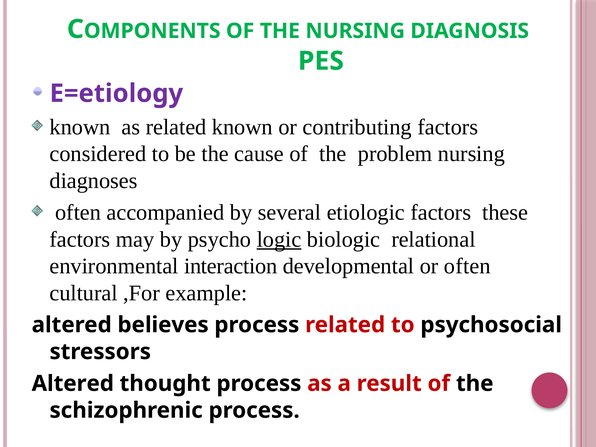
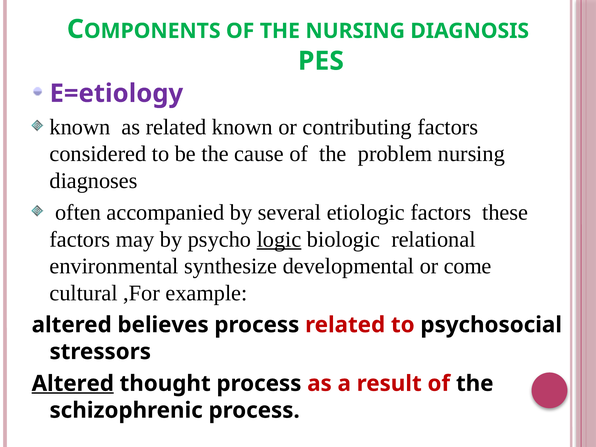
interaction: interaction -> synthesize (231, 266)
or often: often -> come (468, 266)
Altered underline: none -> present (73, 384)
